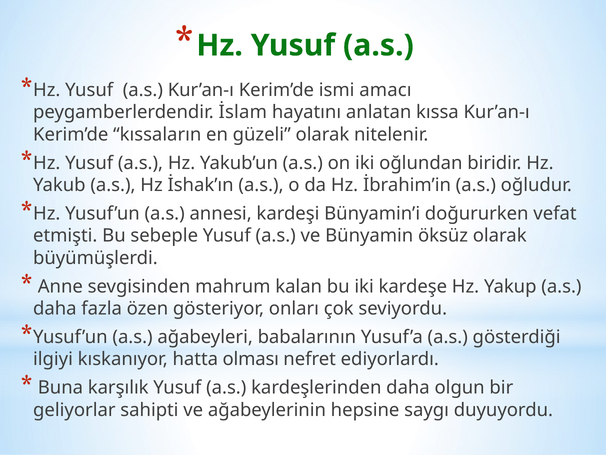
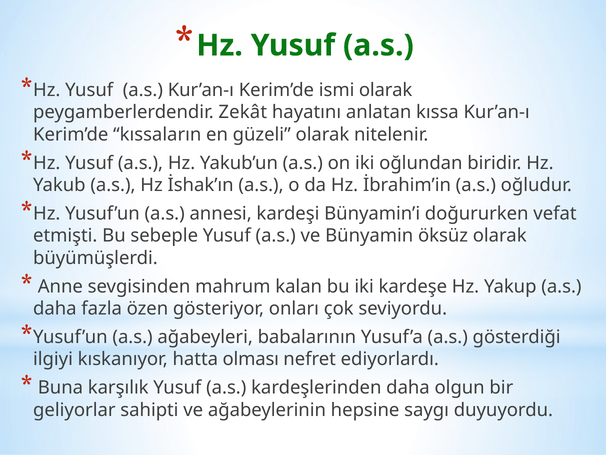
ismi amacı: amacı -> olarak (386, 90)
İslam: İslam -> Zekât (243, 112)
